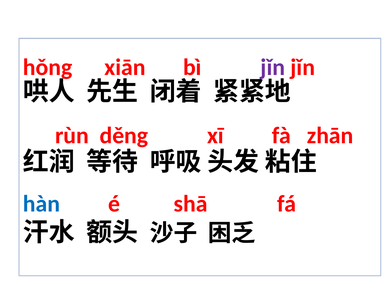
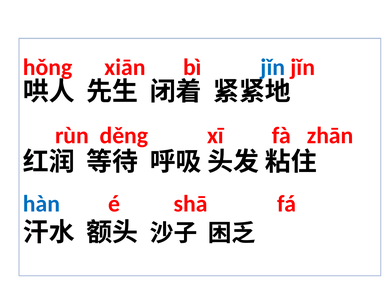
jǐn colour: purple -> blue (273, 67)
